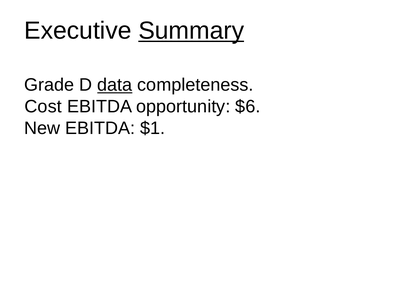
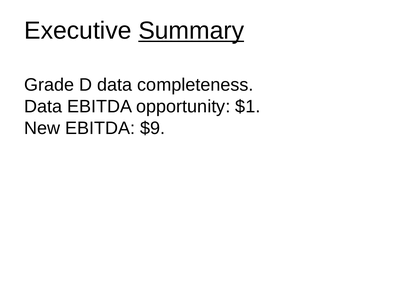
data underline: present -> none (115, 85)
Cost: Cost -> Data (43, 107)
$6: $6 -> $1 (248, 107)
$1: $1 -> $9 (153, 128)
